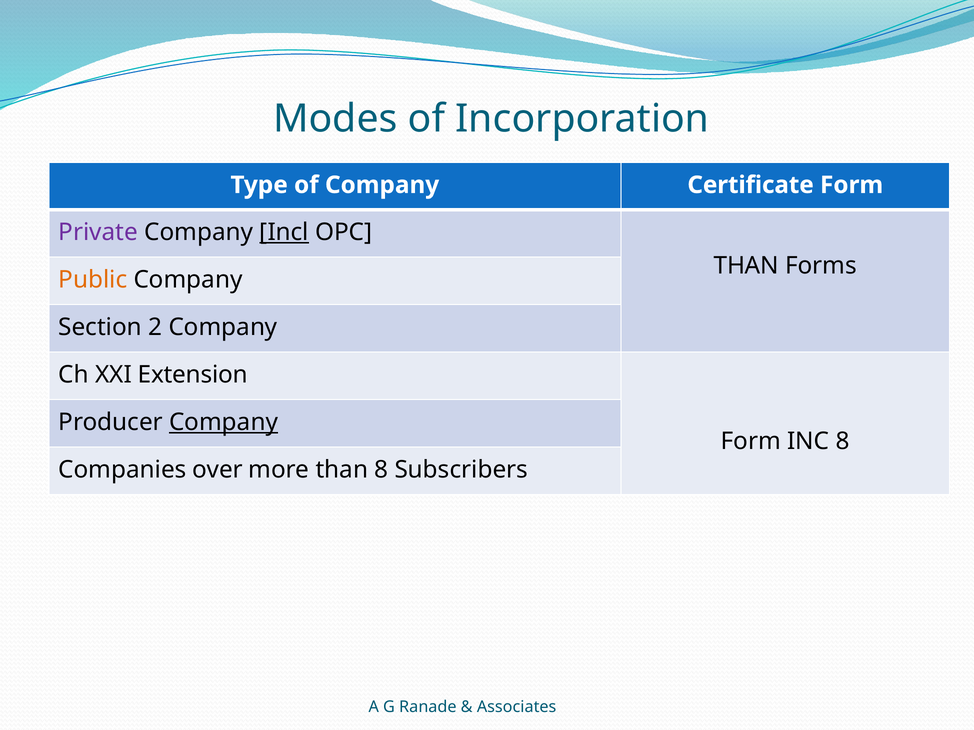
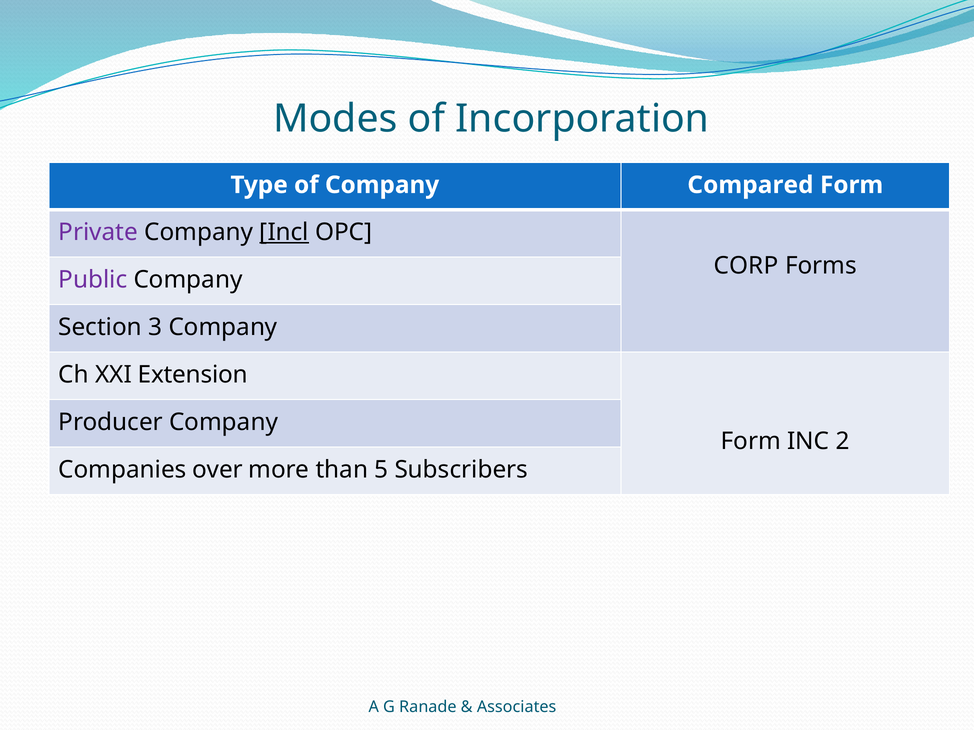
Certificate: Certificate -> Compared (750, 185)
THAN: THAN -> CORP (746, 266)
Public colour: orange -> purple (93, 280)
2: 2 -> 3 (155, 328)
Company underline: present -> none (224, 423)
INC 8: 8 -> 2 (843, 441)
than 8: 8 -> 5 (381, 470)
